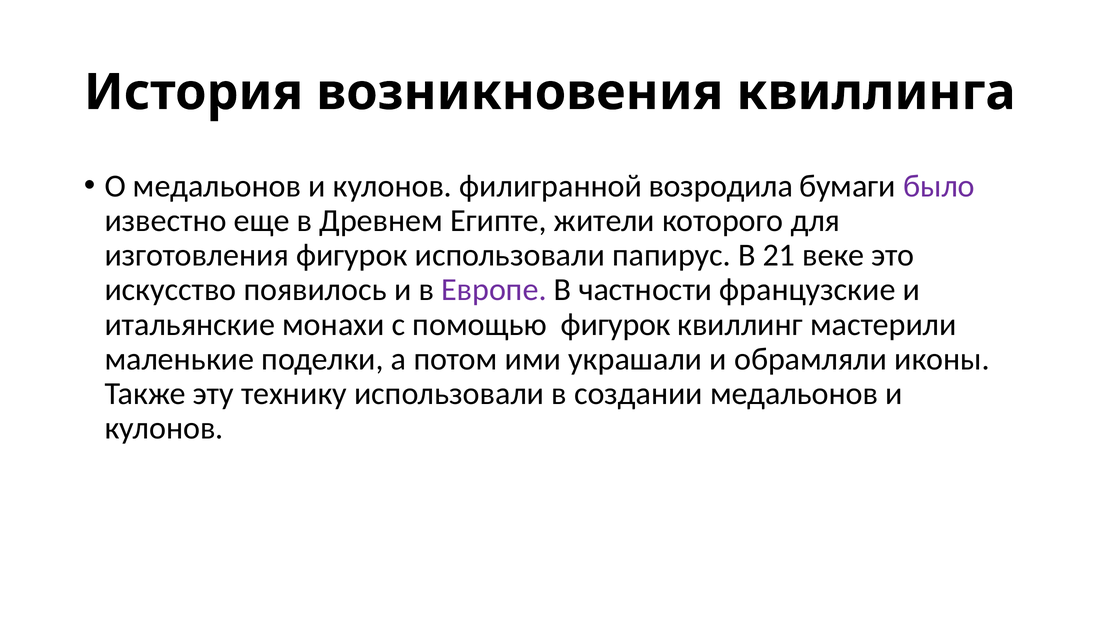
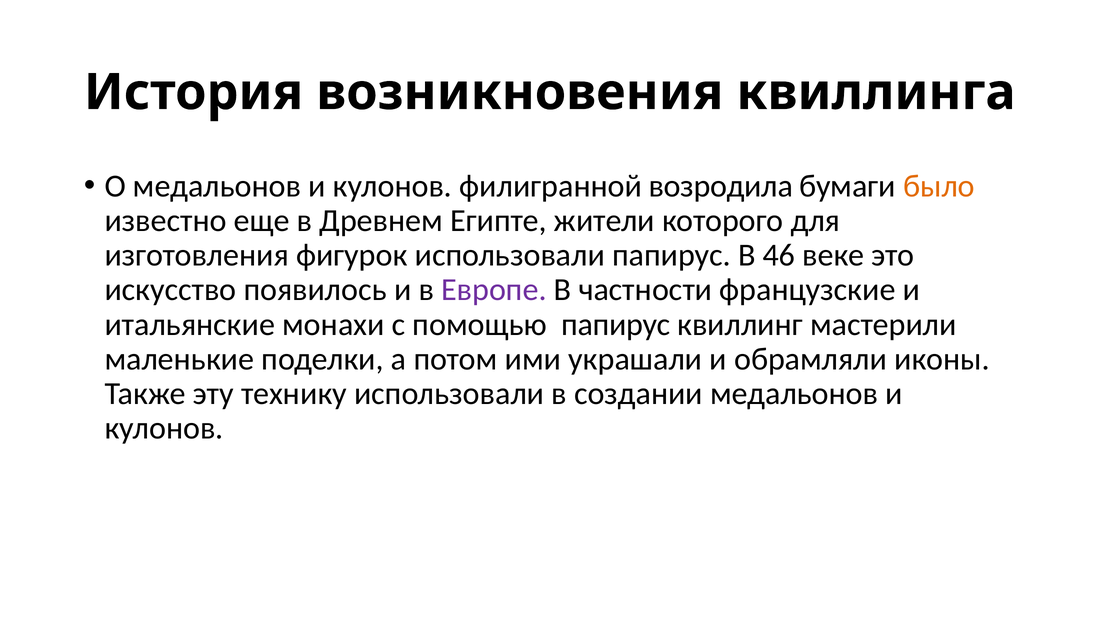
было colour: purple -> orange (939, 186)
21: 21 -> 46 (779, 255)
помощью фигурок: фигурок -> папирус (616, 325)
